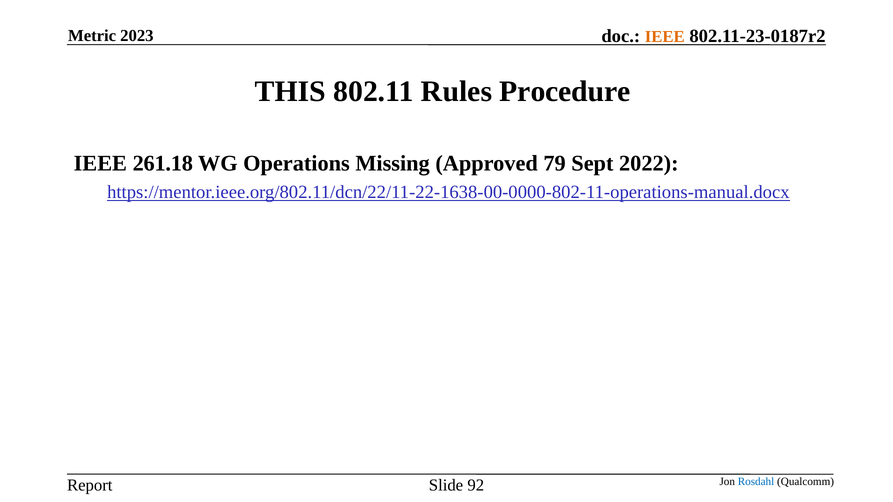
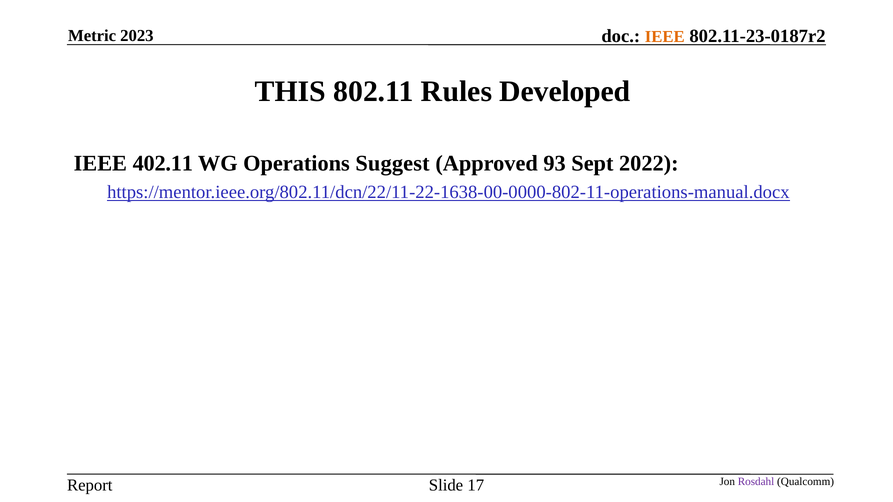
Procedure: Procedure -> Developed (565, 91)
261.18: 261.18 -> 402.11 (163, 163)
Missing: Missing -> Suggest (393, 163)
79: 79 -> 93 (555, 163)
92: 92 -> 17 (476, 485)
Rosdahl colour: blue -> purple (756, 482)
